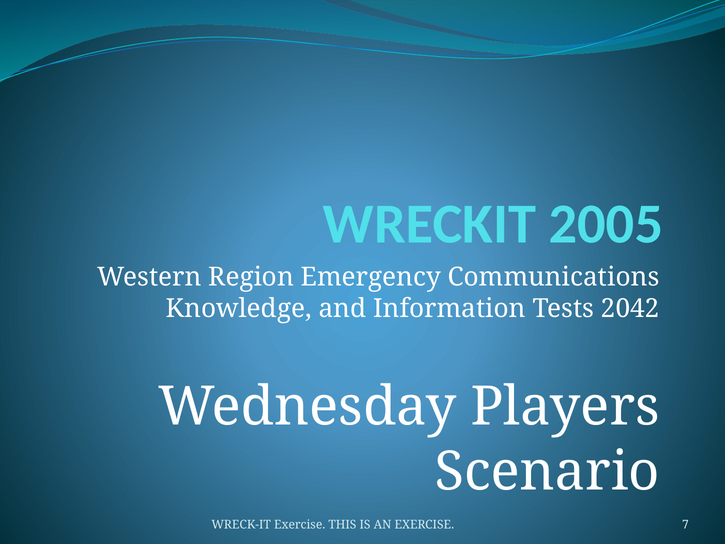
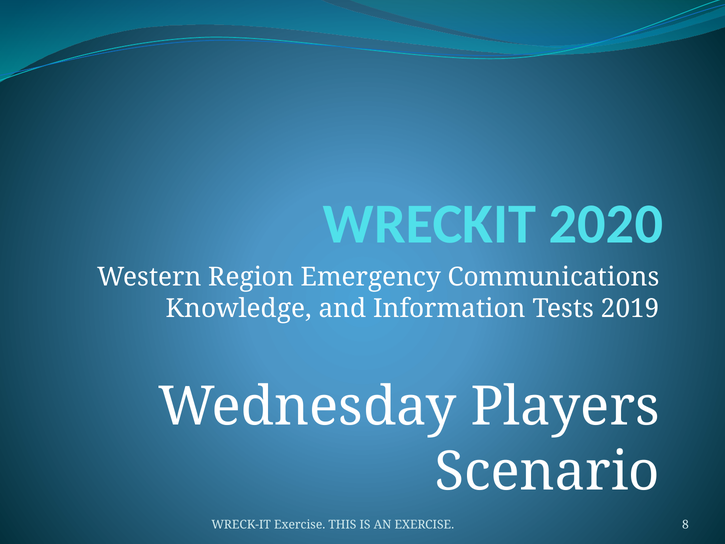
2005: 2005 -> 2020 (606, 224)
2042: 2042 -> 2019 (630, 309)
7: 7 -> 8 (685, 525)
